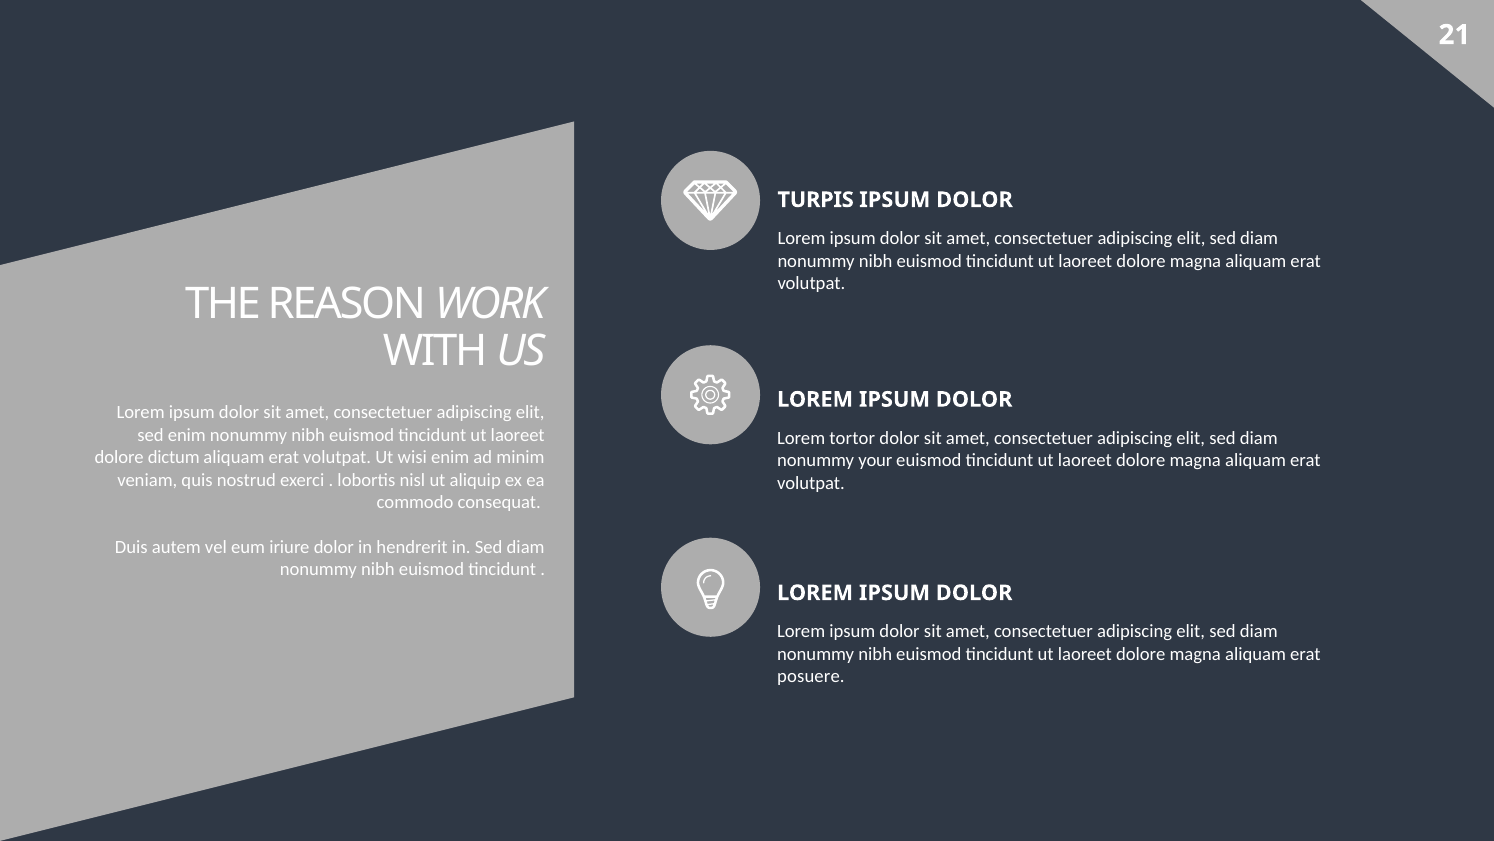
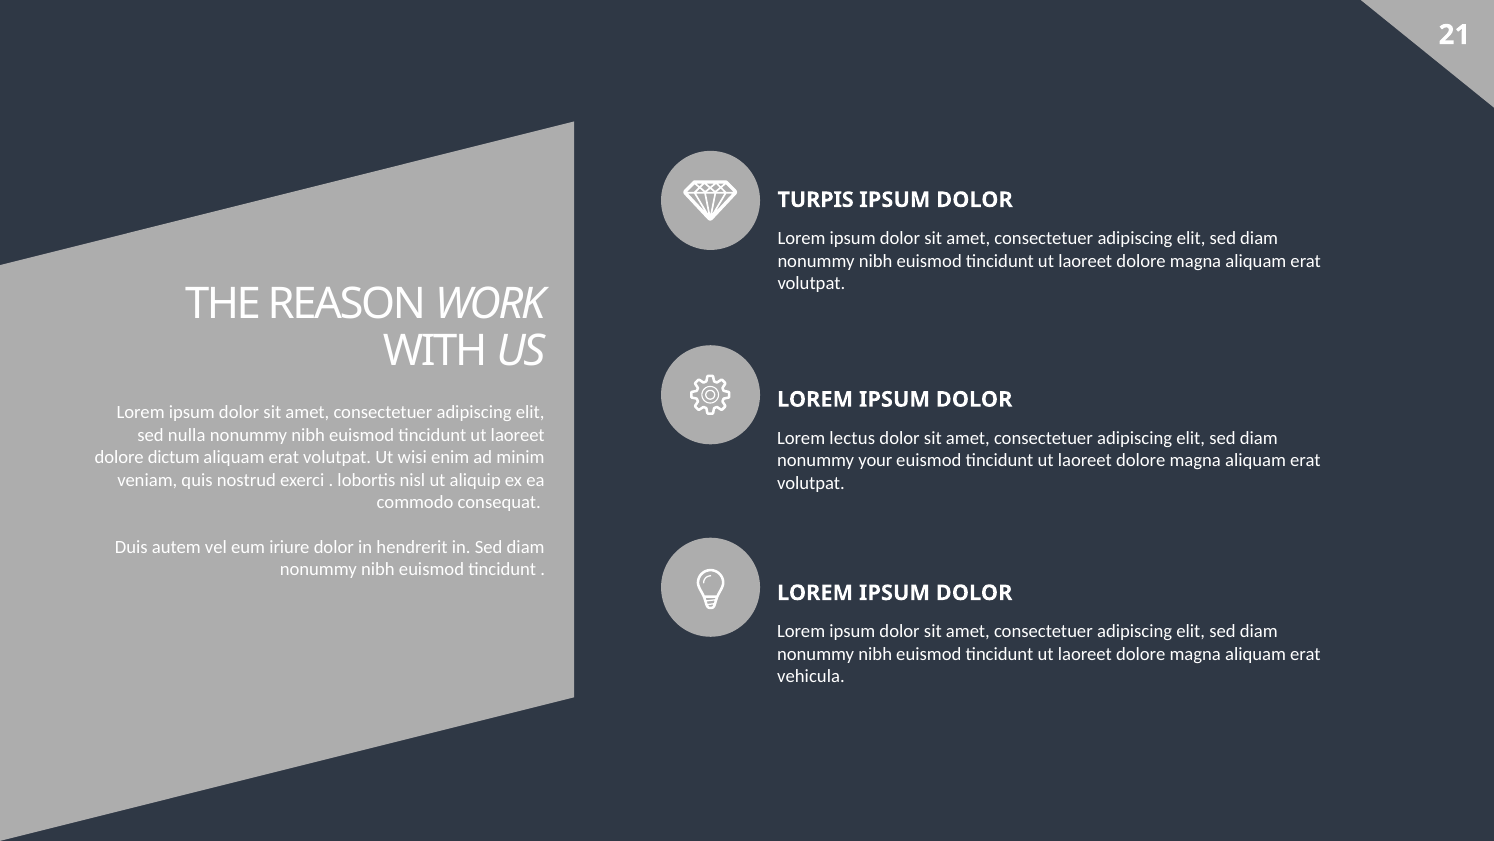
sed enim: enim -> nulla (187, 435)
tortor: tortor -> lectus (852, 438)
posuere: posuere -> vehicula (811, 676)
